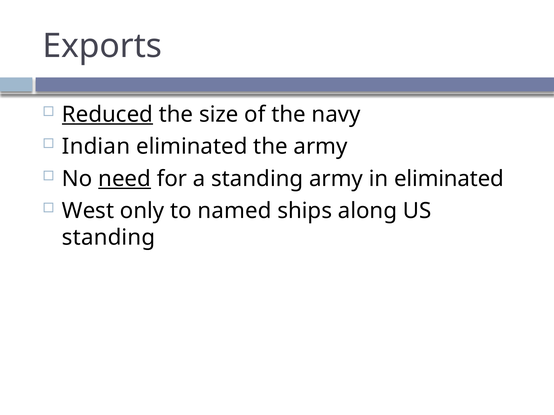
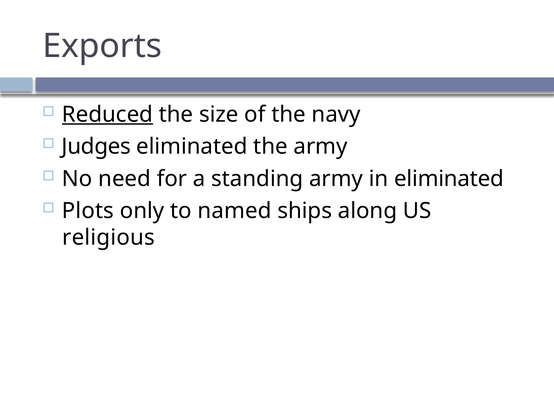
Indian: Indian -> Judges (96, 147)
need underline: present -> none (125, 179)
West: West -> Plots (88, 211)
standing: standing -> religious (109, 238)
